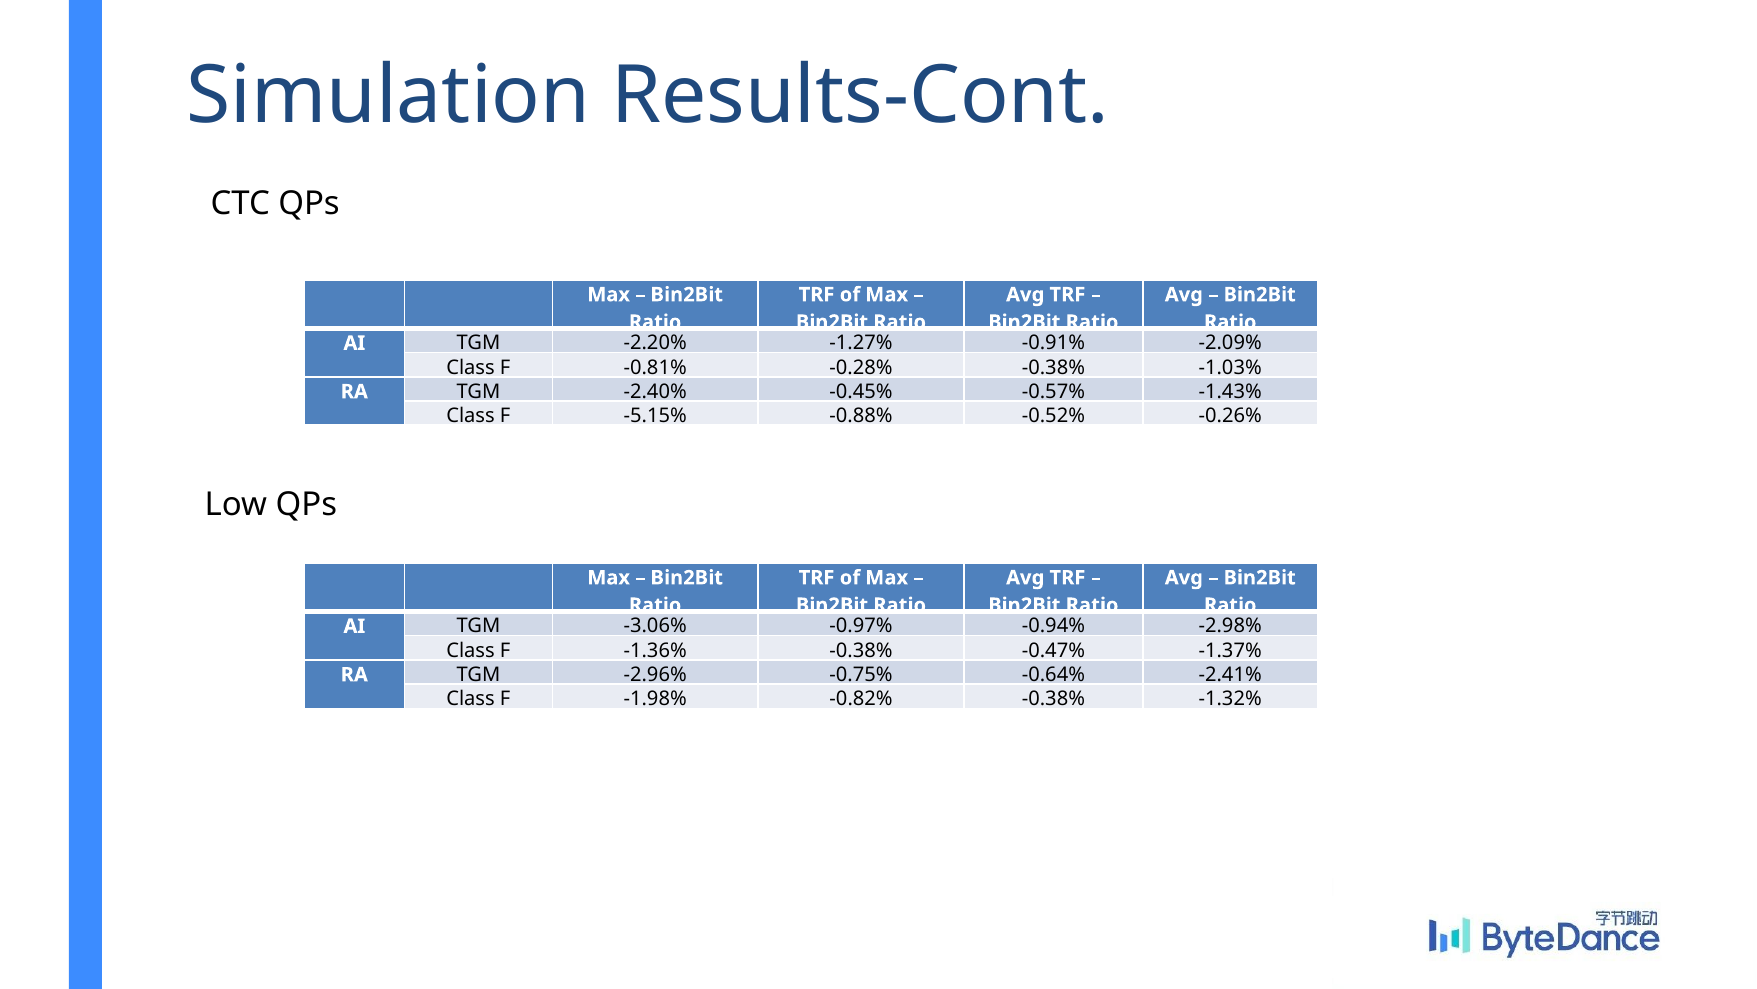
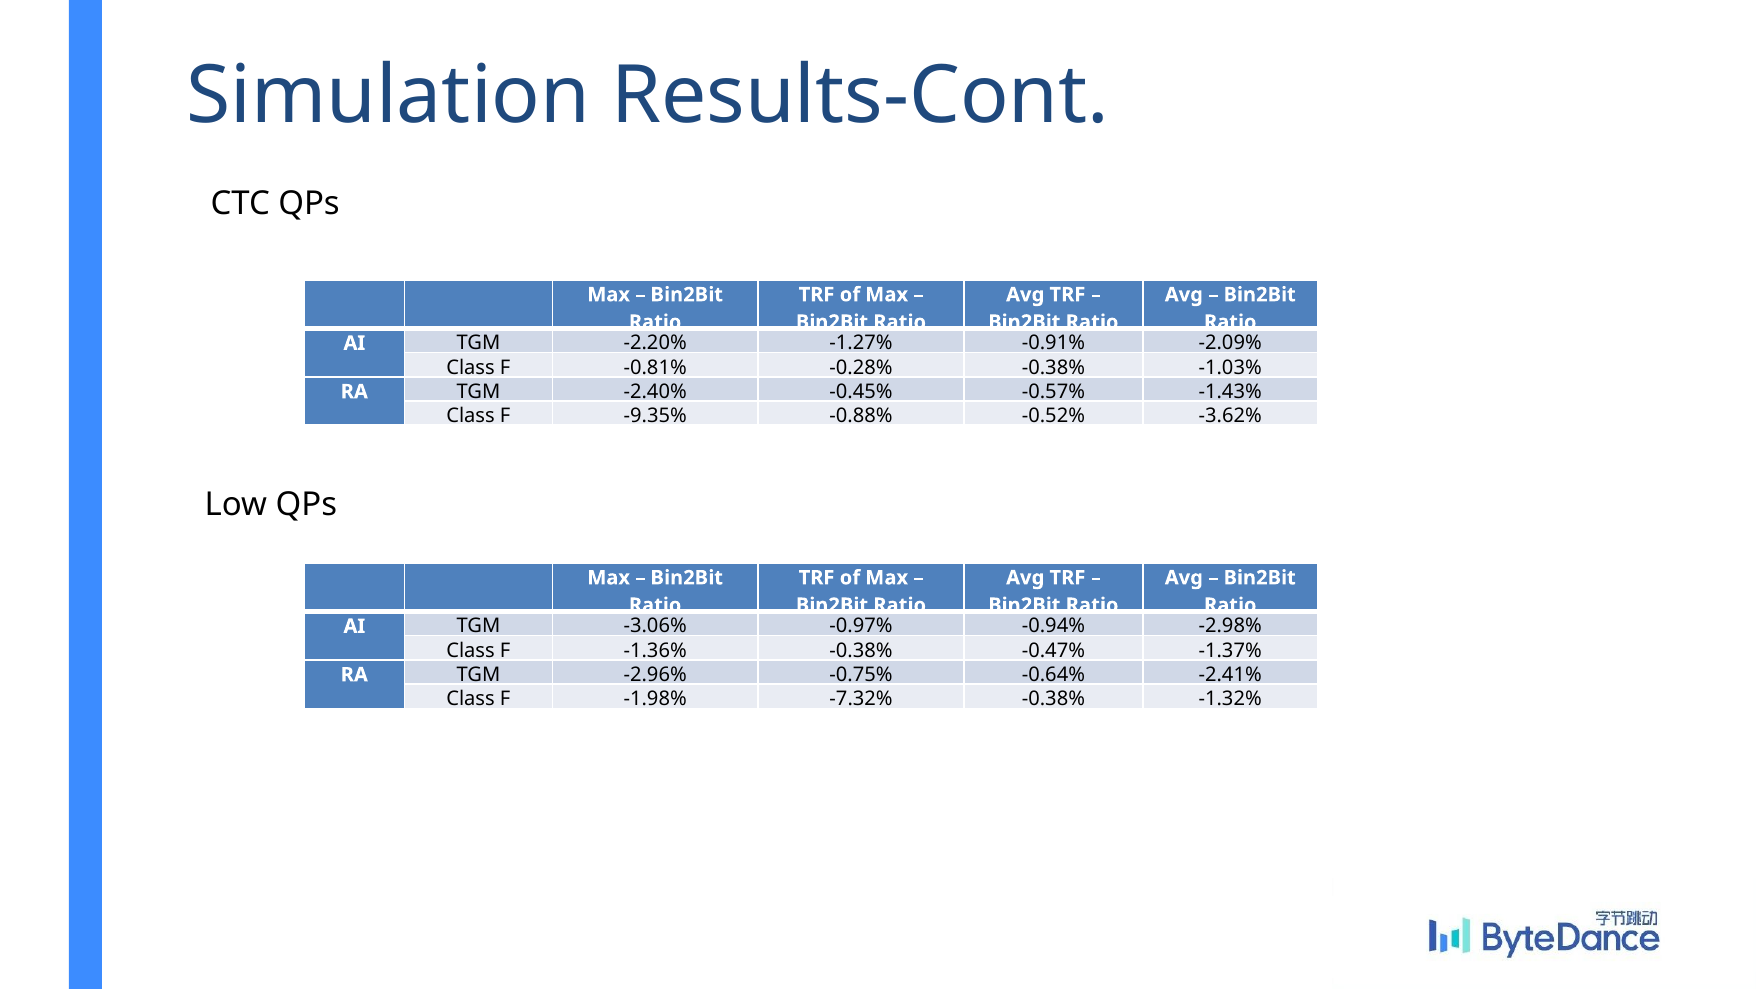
-5.15%: -5.15% -> -9.35% (655, 416)
-0.26%: -0.26% -> -3.62% (1230, 416)
-0.82%: -0.82% -> -7.32% (861, 698)
